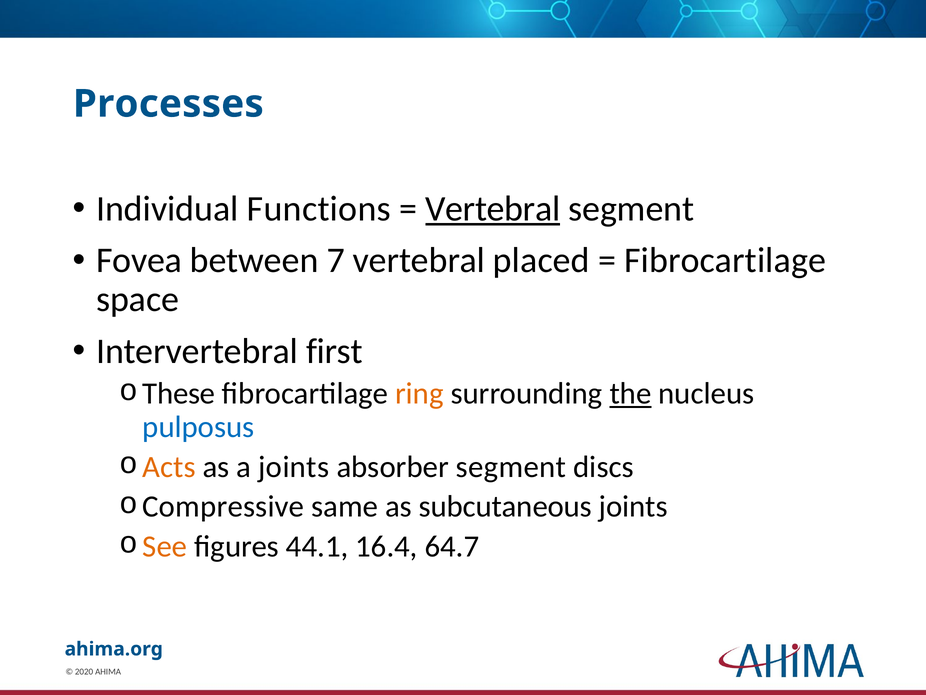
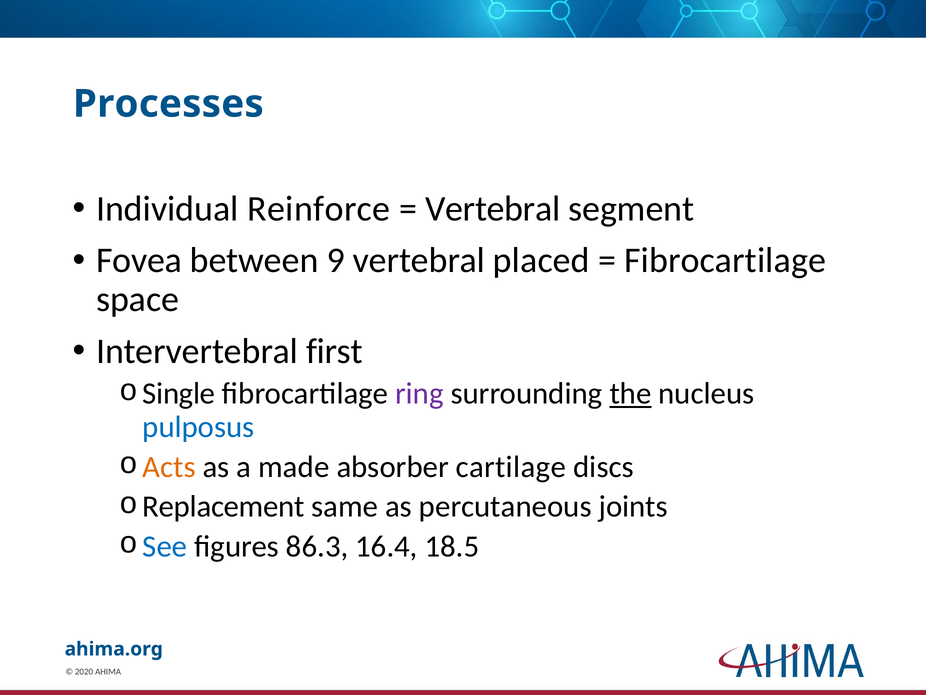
Functions: Functions -> Reinforce (319, 209)
Vertebral underline: present -> none (493, 209)
7: 7 -> 9 (336, 260)
These: These -> Single (179, 393)
ring colour: orange -> purple (419, 393)
a joints: joints -> made (294, 467)
absorber segment: segment -> cartilage (511, 467)
Compressive: Compressive -> Replacement (224, 506)
subcutaneous: subcutaneous -> percutaneous (505, 506)
See colour: orange -> blue (165, 546)
44.1: 44.1 -> 86.3 (317, 546)
64.7: 64.7 -> 18.5 (452, 546)
